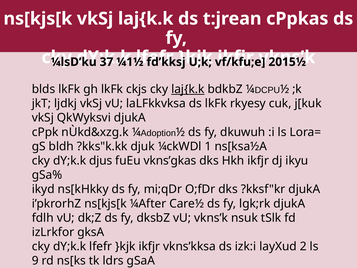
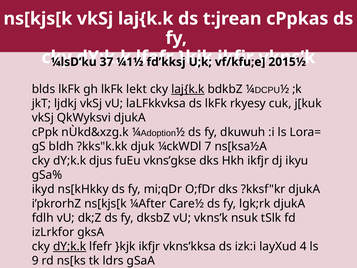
ckjs: ckjs -> lekt (136, 89)
1: 1 -> 7 (208, 146)
vkns’gkas: vkns’gkas -> vkns’gkse (170, 161)
dY;k.k underline: none -> present (70, 246)
2: 2 -> 4 (303, 246)
